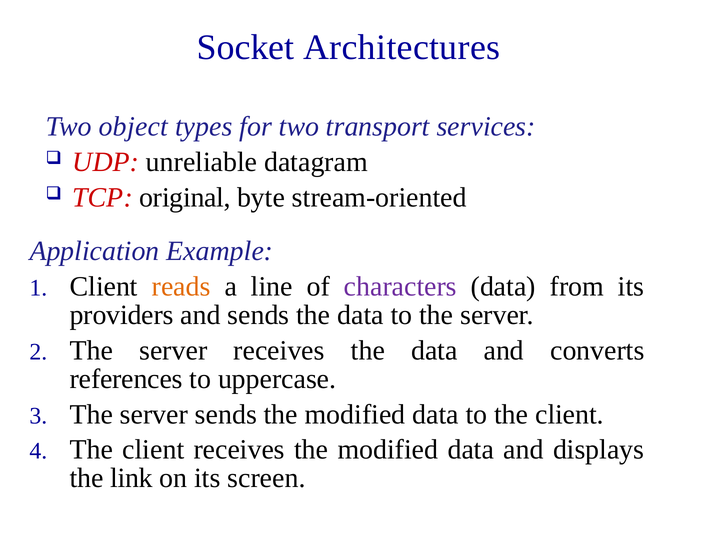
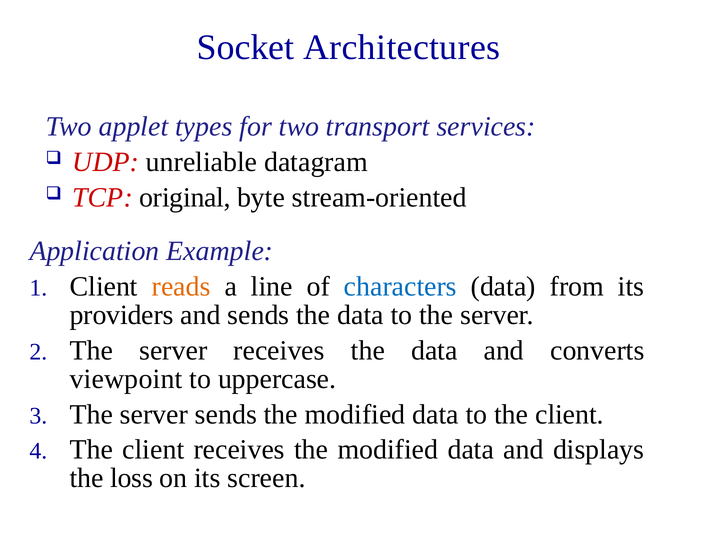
object: object -> applet (133, 127)
characters colour: purple -> blue (400, 287)
references: references -> viewpoint (126, 379)
link: link -> loss (132, 479)
